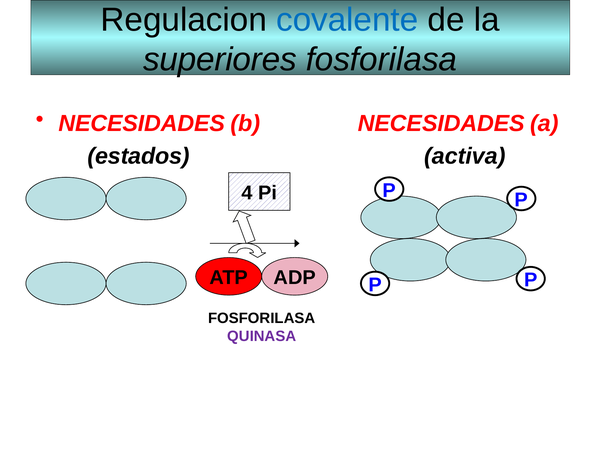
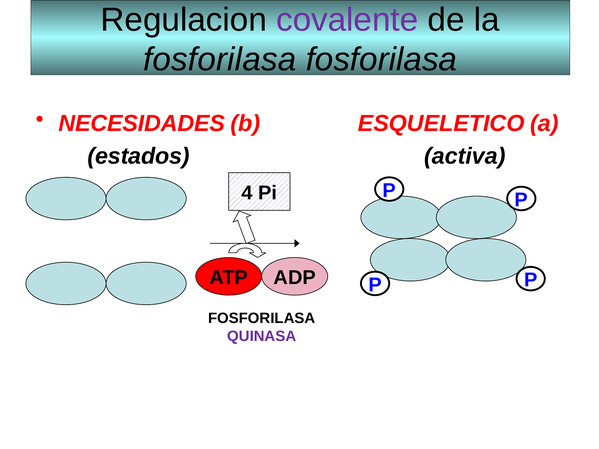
covalente colour: blue -> purple (347, 20)
superiores: superiores -> fosforilasa (220, 60)
b NECESIDADES: NECESIDADES -> ESQUELETICO (441, 123)
